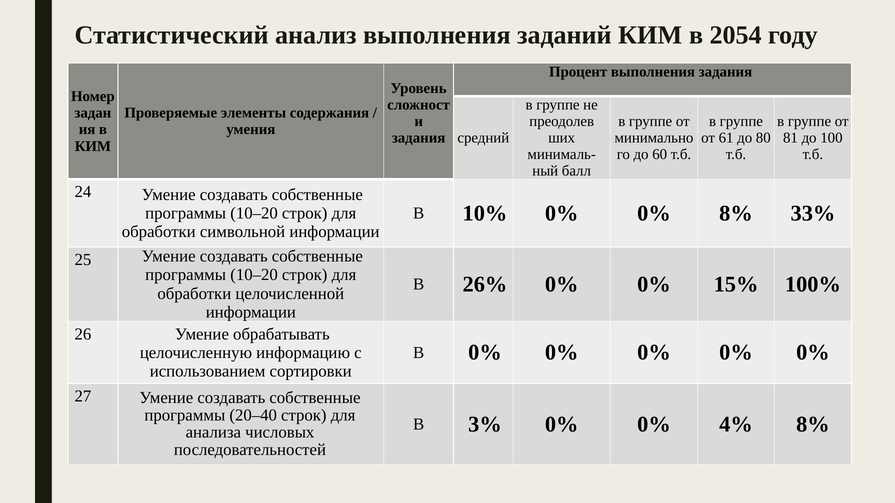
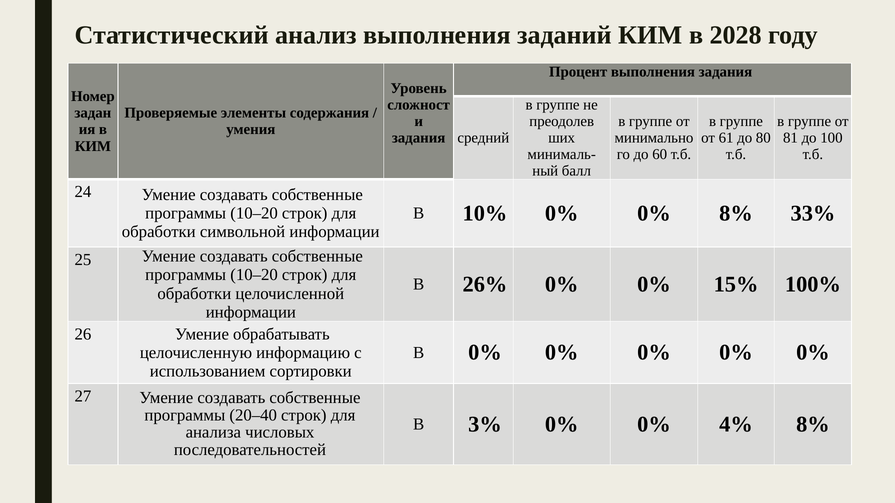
2054: 2054 -> 2028 (736, 35)
